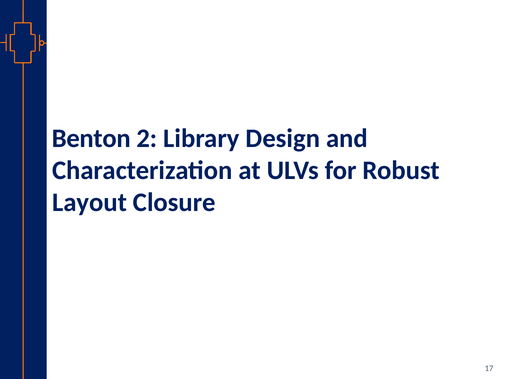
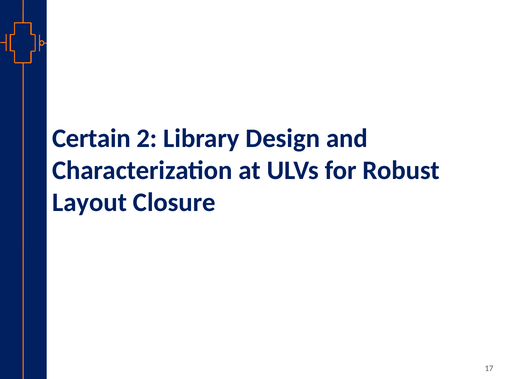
Benton: Benton -> Certain (91, 138)
